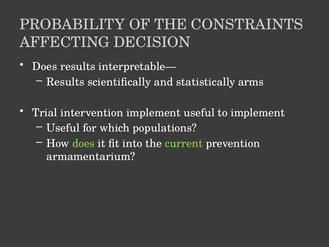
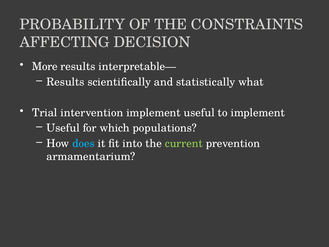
Does: Does -> More (45, 67)
arms: arms -> what (251, 82)
does colour: light green -> light blue (83, 143)
